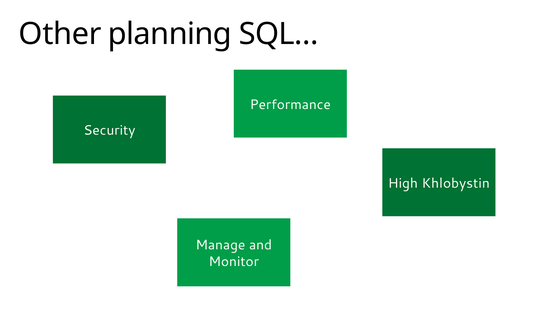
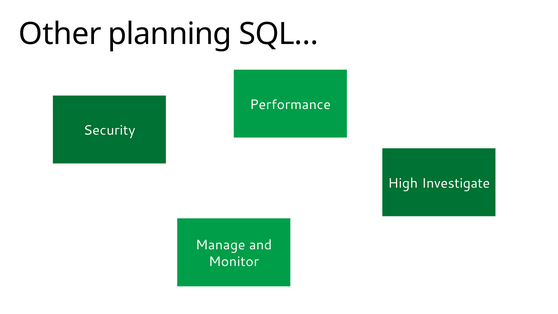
Khlobystin: Khlobystin -> Investigate (456, 183)
